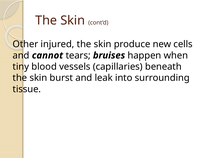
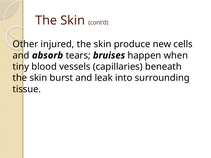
cannot: cannot -> absorb (48, 56)
